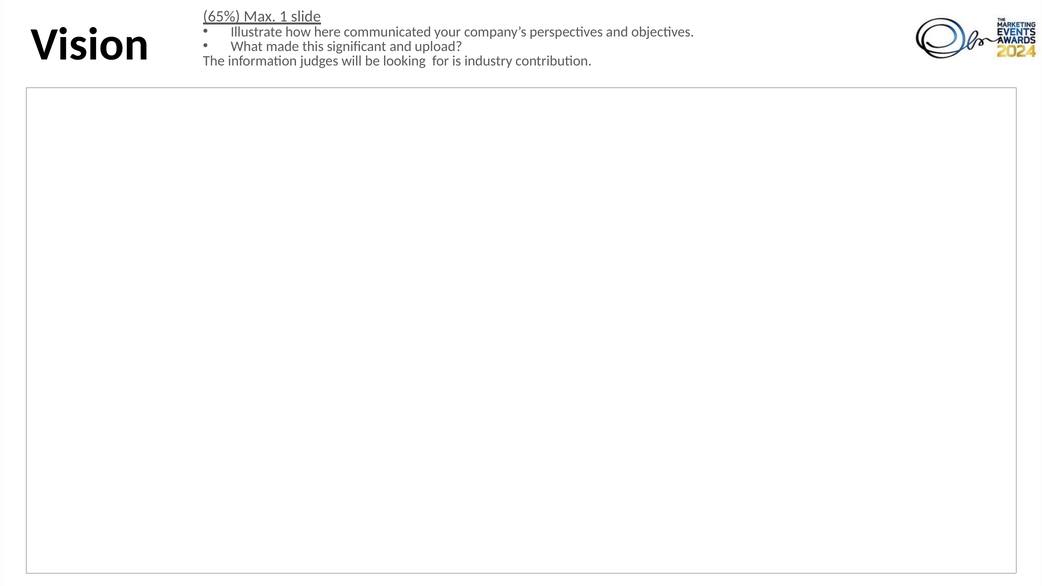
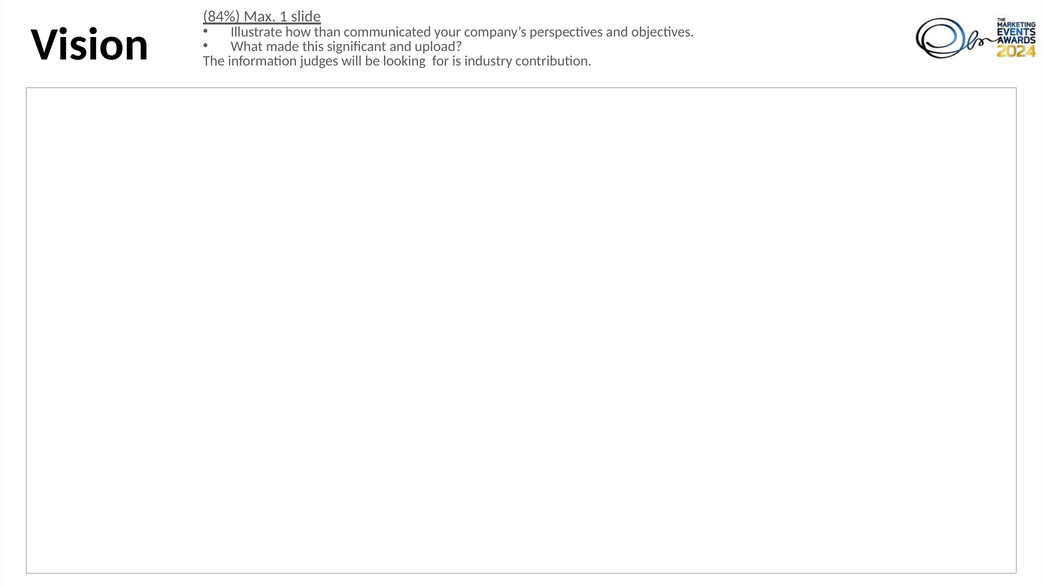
65%: 65% -> 84% (222, 17)
here: here -> than (327, 32)
